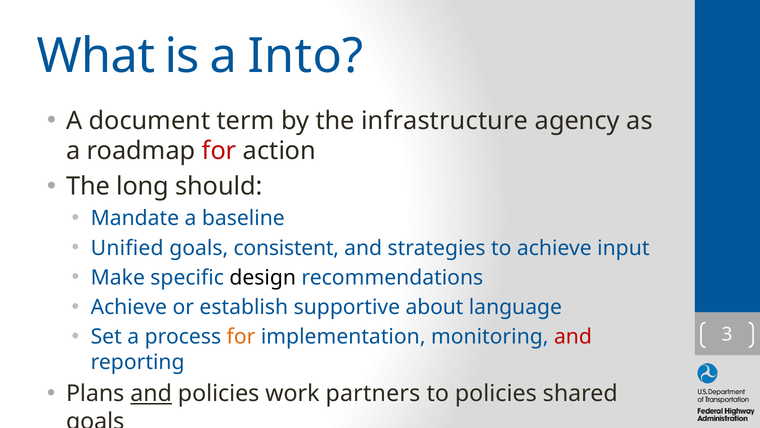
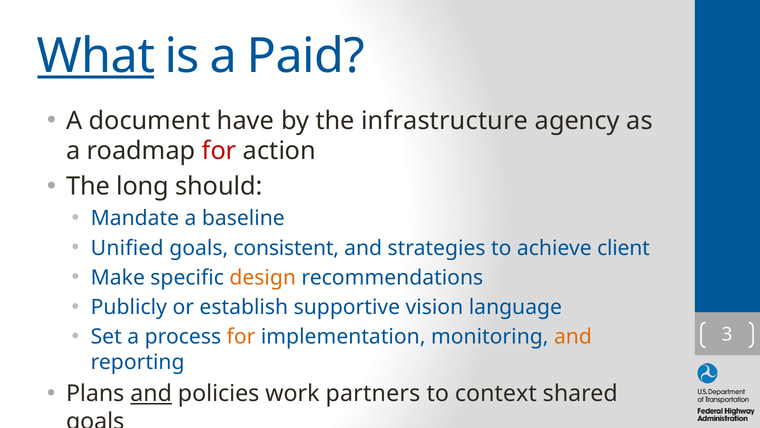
What underline: none -> present (96, 56)
Into: Into -> Paid (306, 56)
term: term -> have (246, 121)
input: input -> client (623, 248)
design colour: black -> orange (263, 277)
Achieve: Achieve -> Publicly (129, 307)
about: about -> vision (434, 307)
and colour: red -> orange (573, 336)
to policies: policies -> context (496, 393)
